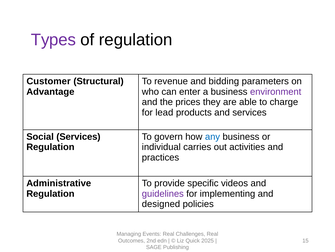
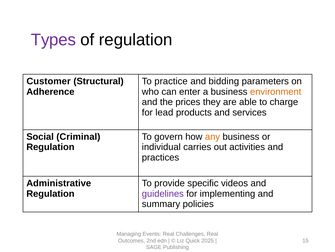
revenue: revenue -> practice (171, 81)
Advantage: Advantage -> Adherence (50, 91)
environment colour: purple -> orange (276, 91)
Social Services: Services -> Criminal (78, 136)
any colour: blue -> orange (213, 136)
designed: designed -> summary (161, 203)
